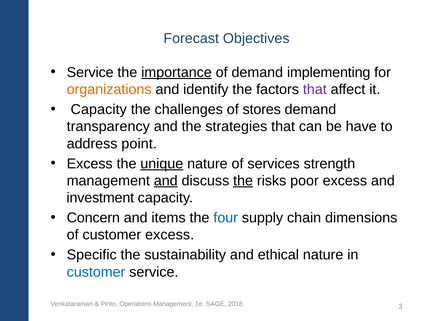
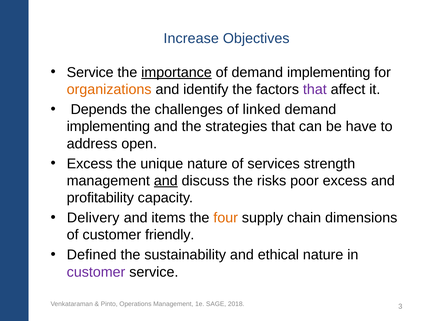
Forecast: Forecast -> Increase (191, 38)
Capacity: Capacity -> Depends (99, 109)
stores: stores -> linked (262, 109)
transparency: transparency -> implementing (108, 127)
point: point -> open (139, 144)
unique underline: present -> none (162, 164)
the underline: present -> none (243, 181)
investment: investment -> profitability (100, 198)
Concern: Concern -> Delivery (93, 218)
four colour: blue -> orange (226, 218)
customer excess: excess -> friendly (170, 235)
Specific: Specific -> Defined (92, 255)
customer colour: blue -> purple (96, 272)
